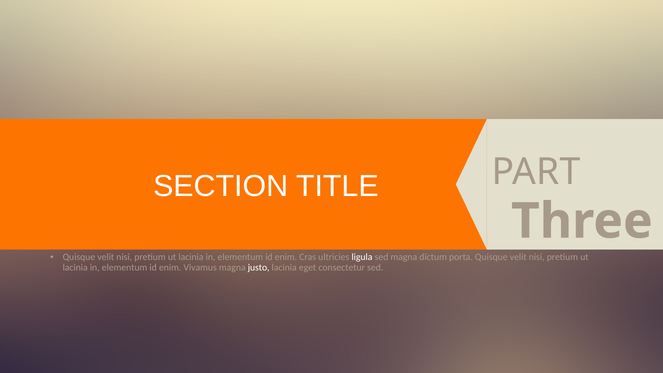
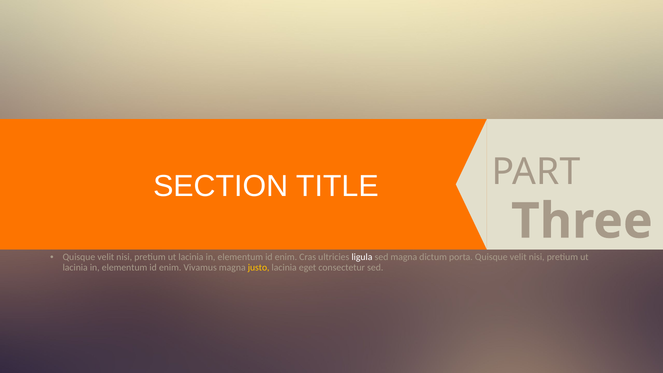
justo colour: white -> yellow (259, 268)
